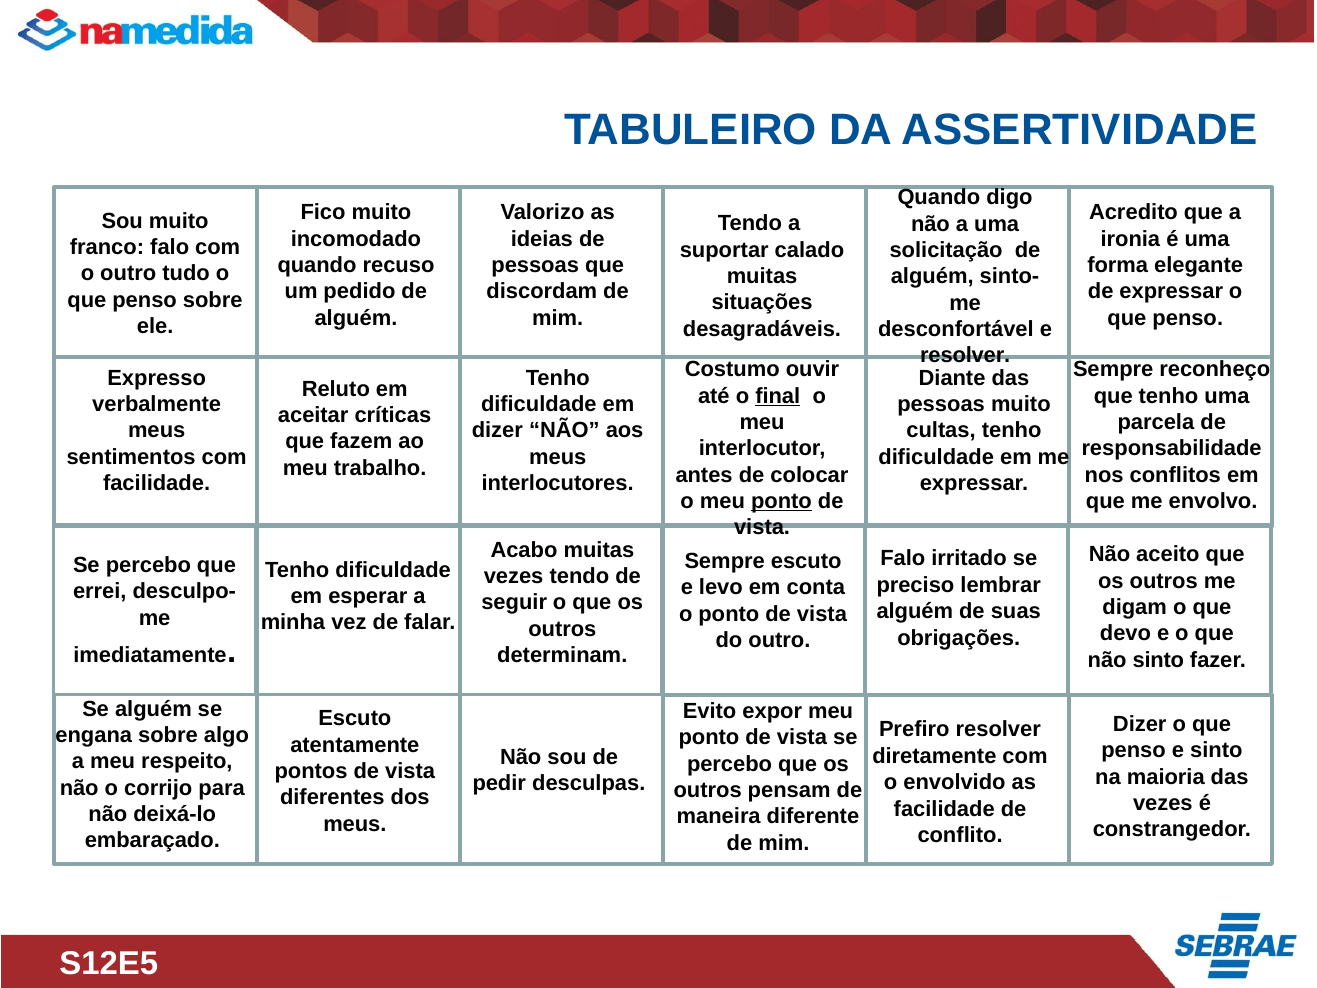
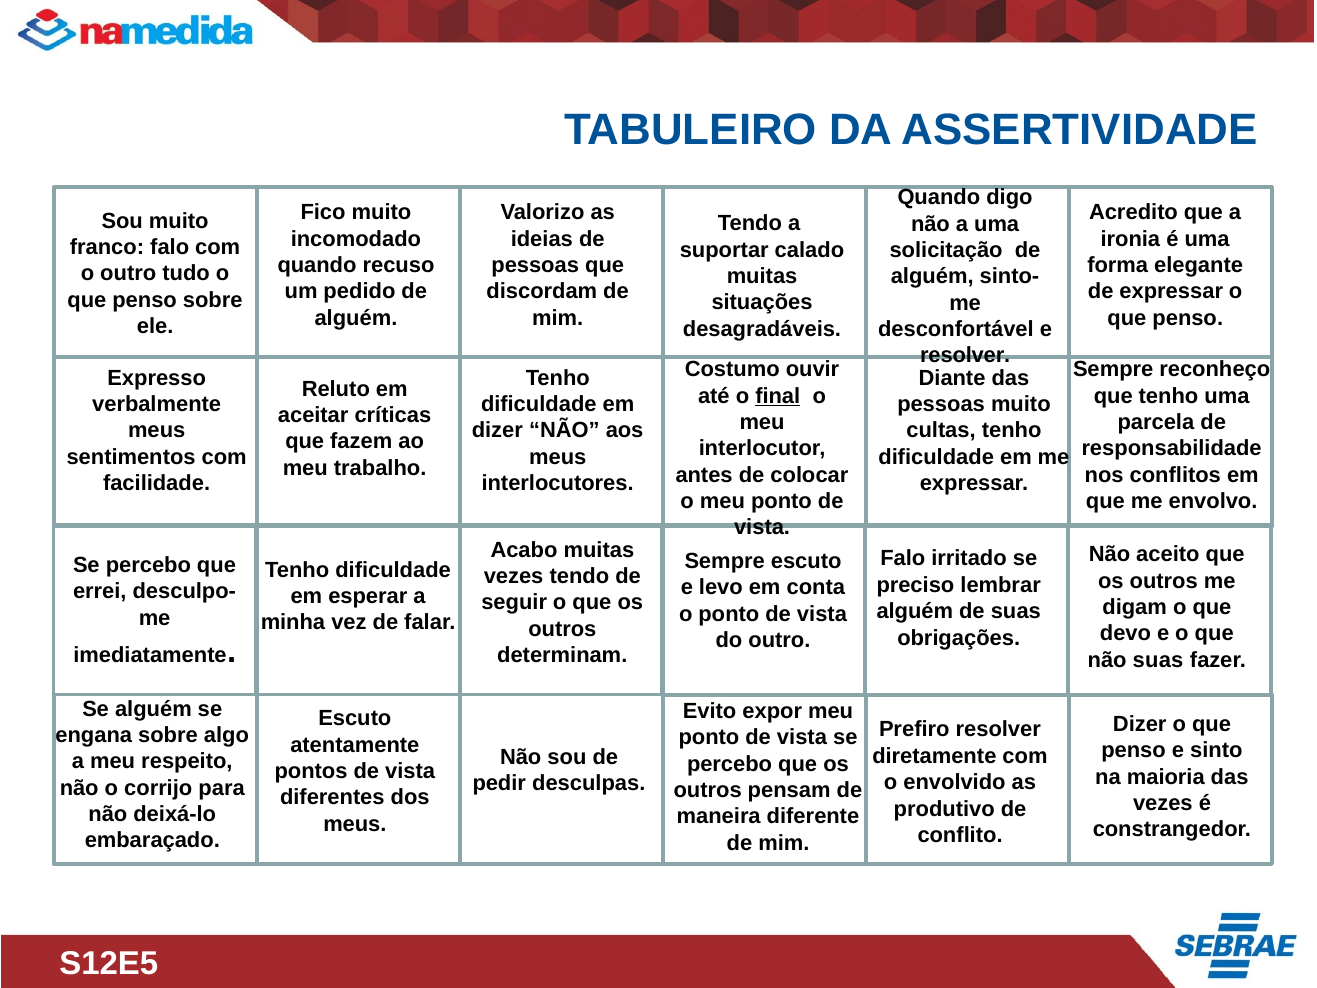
ponto underline: present -> none (781, 501)
não sinto: sinto -> suas (1158, 660)
facilidade: facilidade -> produtivo (944, 809)
